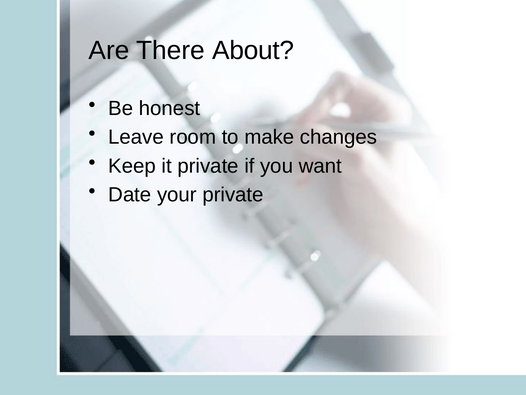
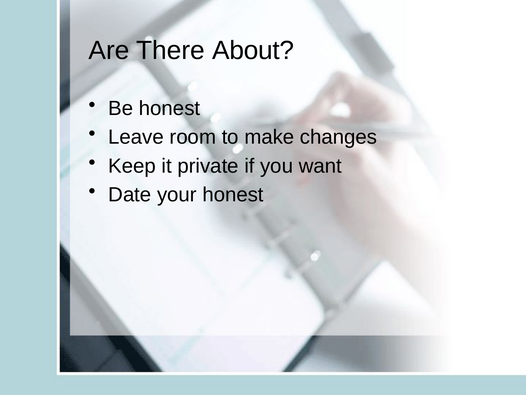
your private: private -> honest (233, 194)
